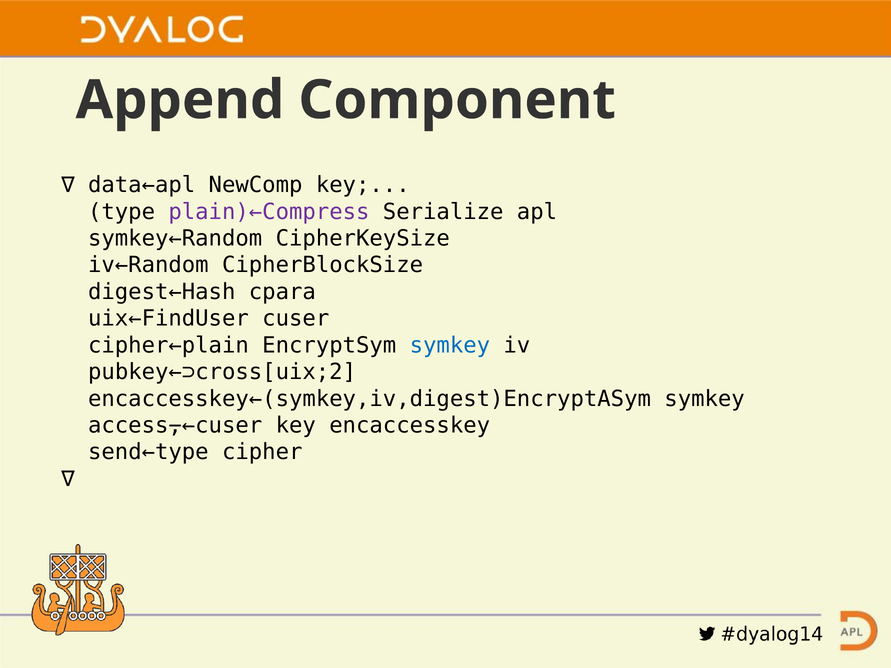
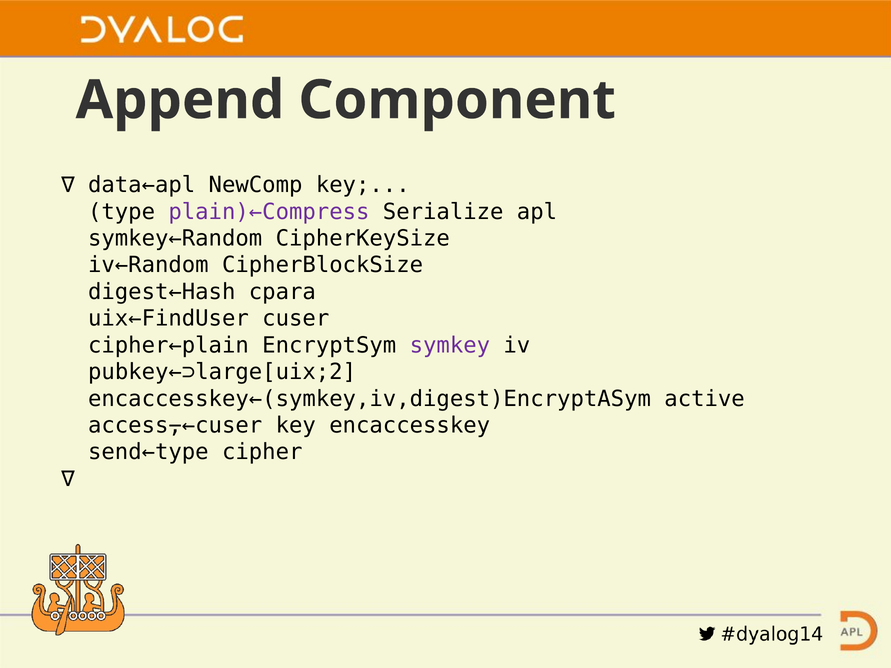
symkey colour: blue -> purple (450, 345)
pubkey←⊃cross[uix;2: pubkey←⊃cross[uix;2 -> pubkey←⊃large[uix;2 (222, 372)
encaccesskey←(symkey,iv,digest)EncryptASym symkey: symkey -> active (705, 399)
